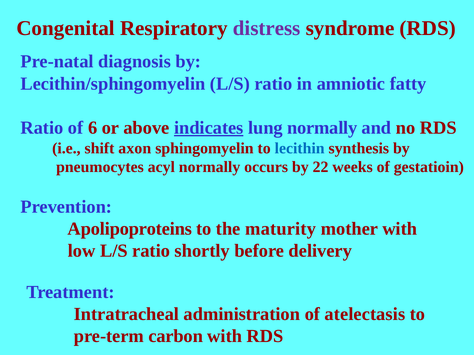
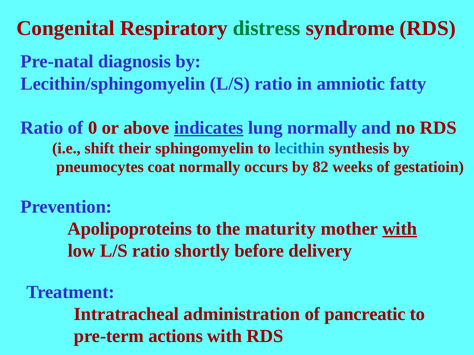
distress colour: purple -> green (267, 28)
6: 6 -> 0 (93, 128)
axon: axon -> their (135, 148)
acyl: acyl -> coat (161, 167)
22: 22 -> 82 (321, 167)
with underline: none -> present (400, 229)
atelectasis: atelectasis -> pancreatic (365, 314)
carbon: carbon -> actions (176, 337)
